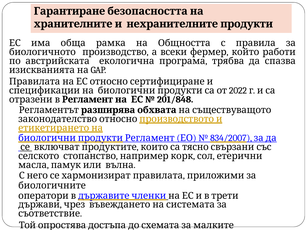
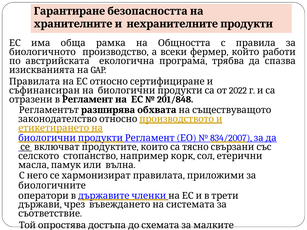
спецификации: спецификации -> съфинансиран (44, 91)
